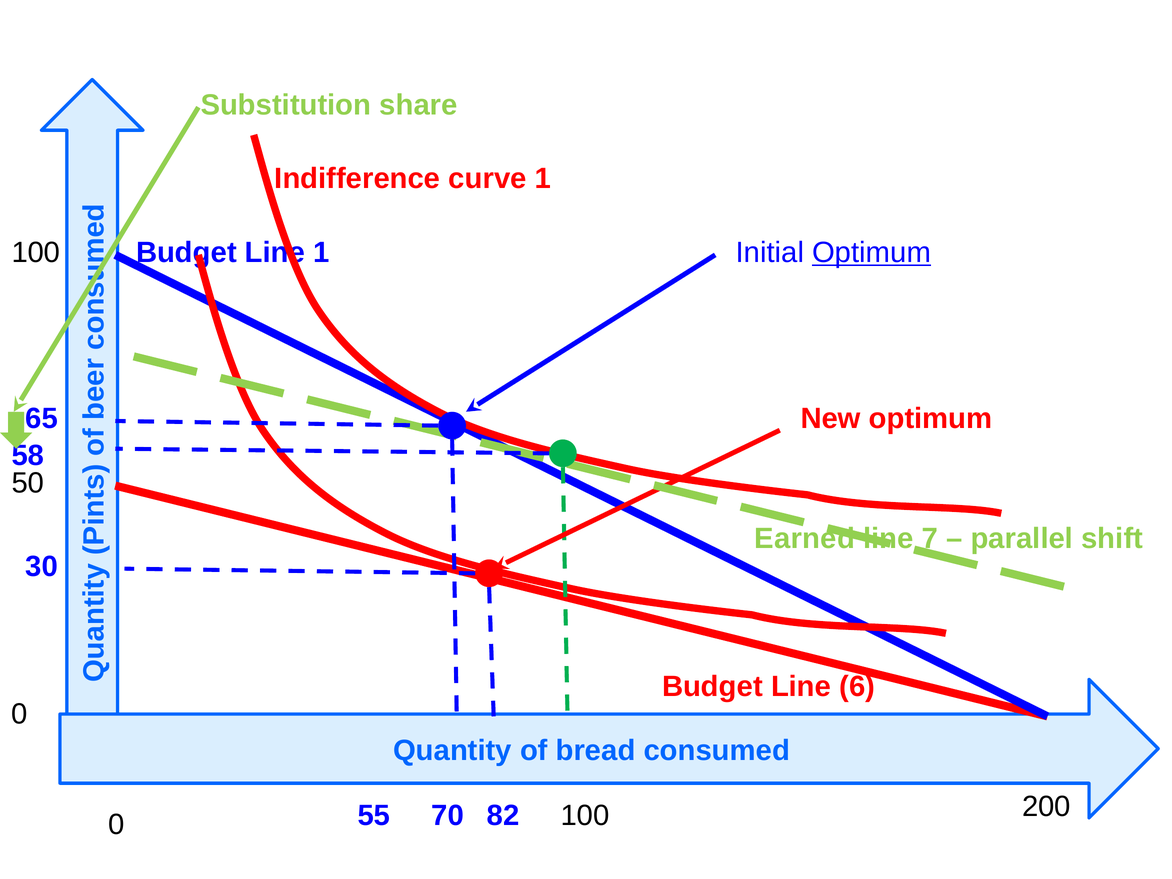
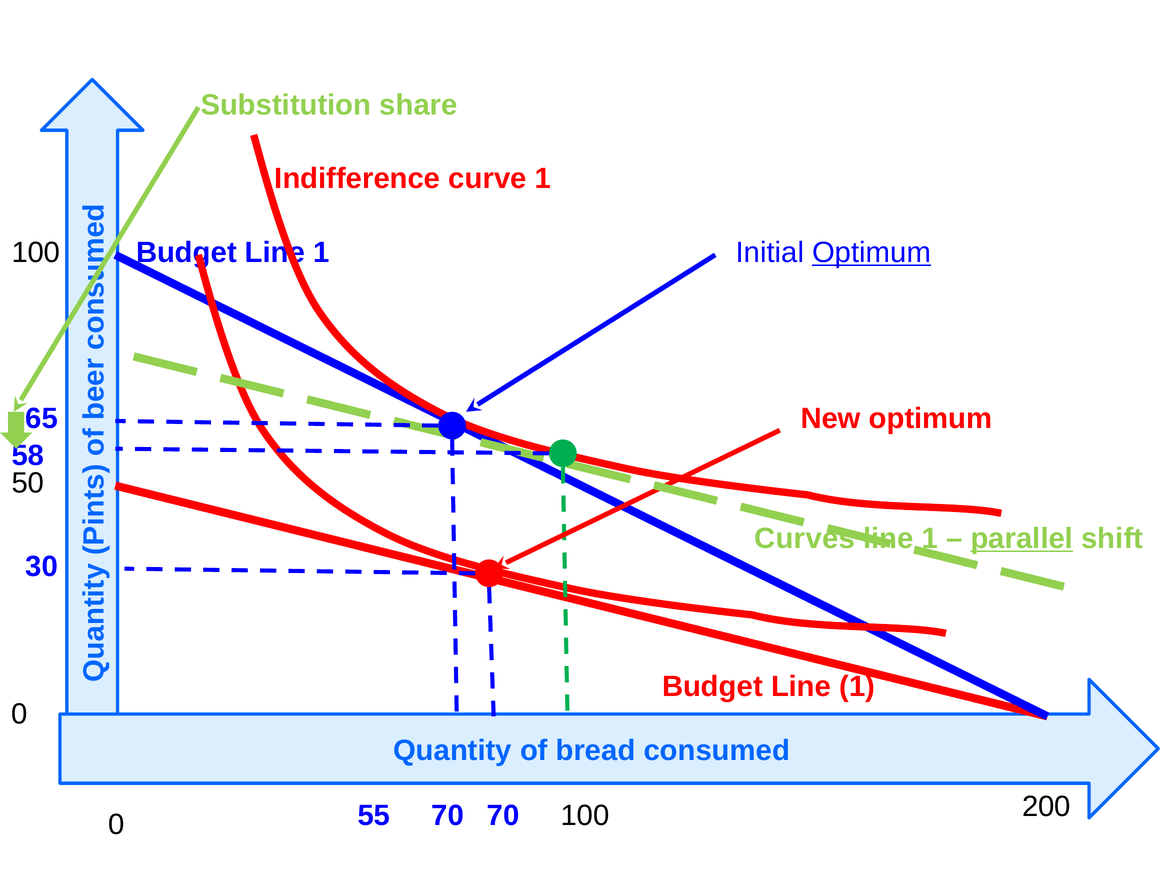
Earned: Earned -> Curves (805, 539)
7: 7 -> 1 (930, 539)
parallel underline: none -> present (1022, 539)
6: 6 -> 1 (857, 686)
70 82: 82 -> 70 (503, 816)
